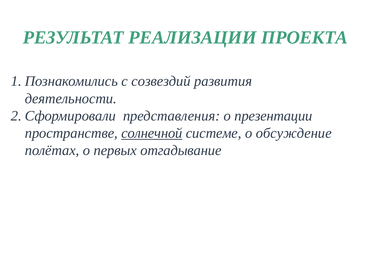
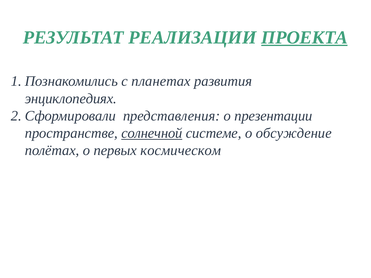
ПРОЕКТА underline: none -> present (304, 37)
созвездий: созвездий -> планетах (161, 81)
деятельности: деятельности -> энциклопедиях (71, 99)
отгадывание: отгадывание -> космическом (181, 151)
